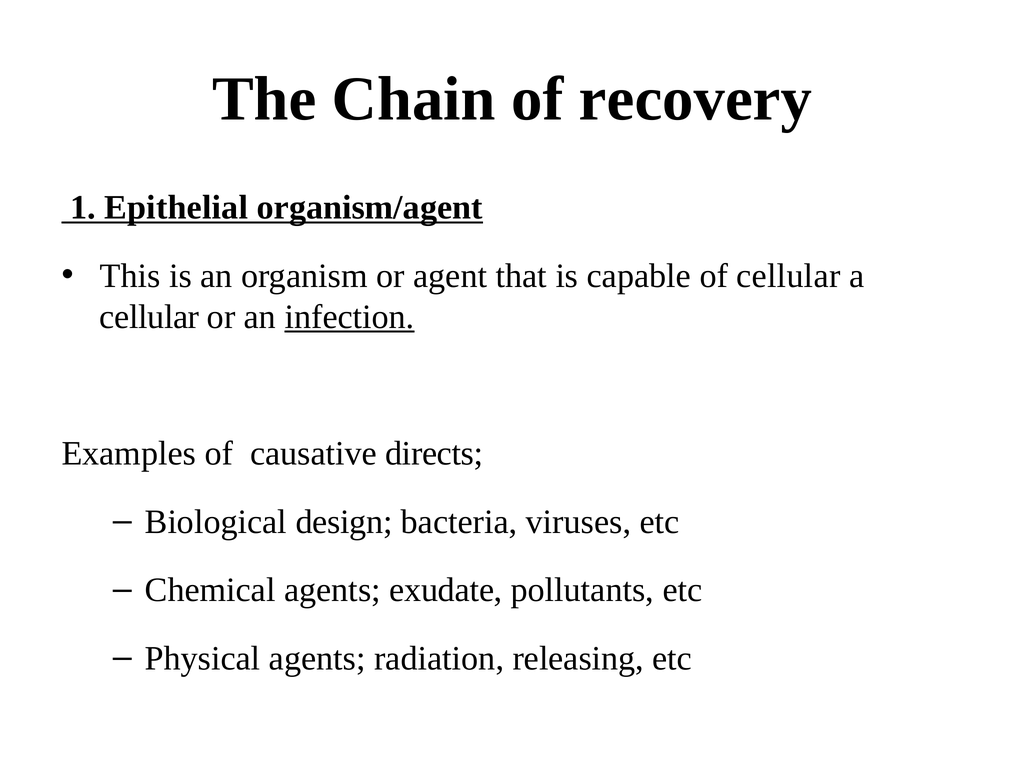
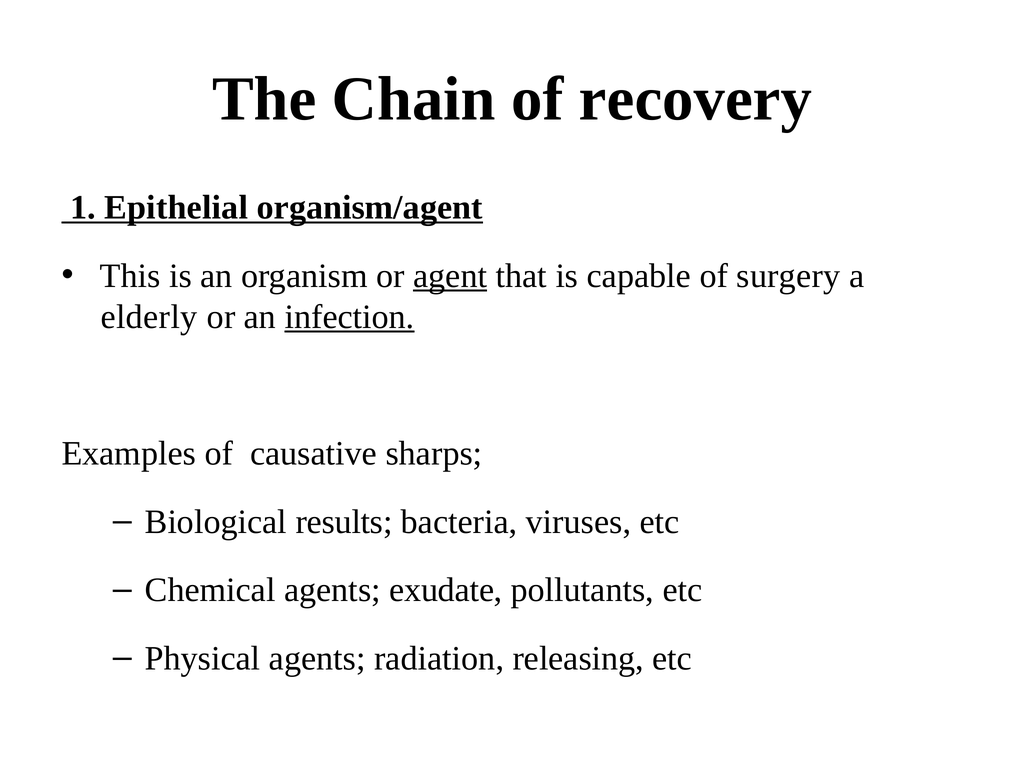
agent underline: none -> present (450, 276)
of cellular: cellular -> surgery (788, 276)
cellular: cellular -> elderly (149, 317)
directs: directs -> sharps (434, 453)
design: design -> results (344, 522)
